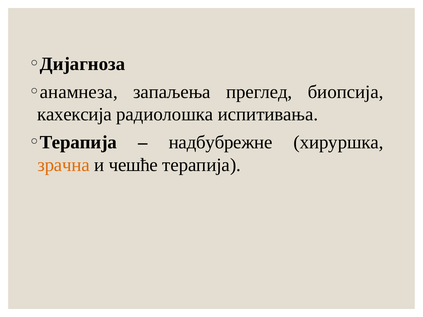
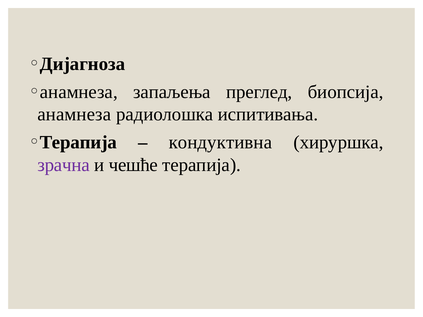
кахексија: кахексија -> анамнеза (74, 115)
надбубрежне: надбубрежне -> кондуктивна (220, 142)
зрачна colour: orange -> purple (64, 165)
